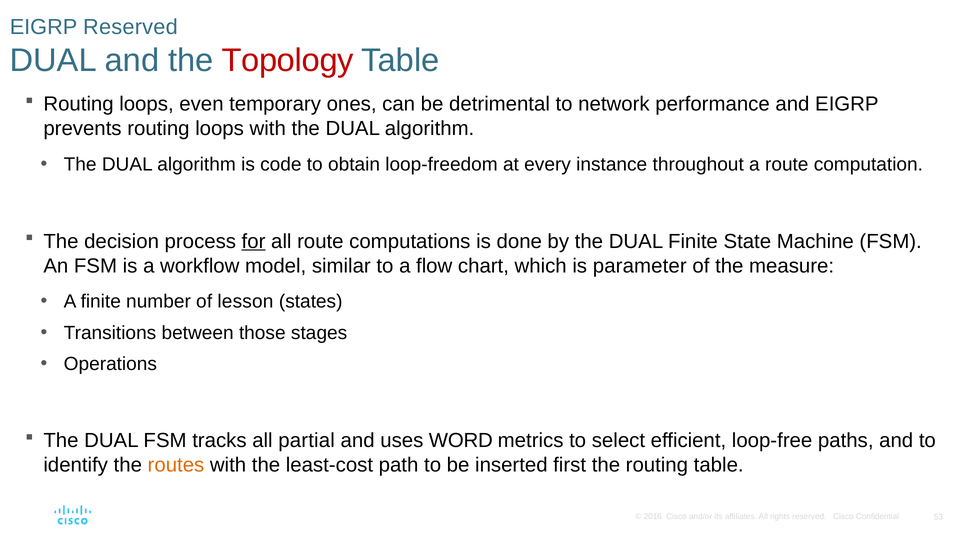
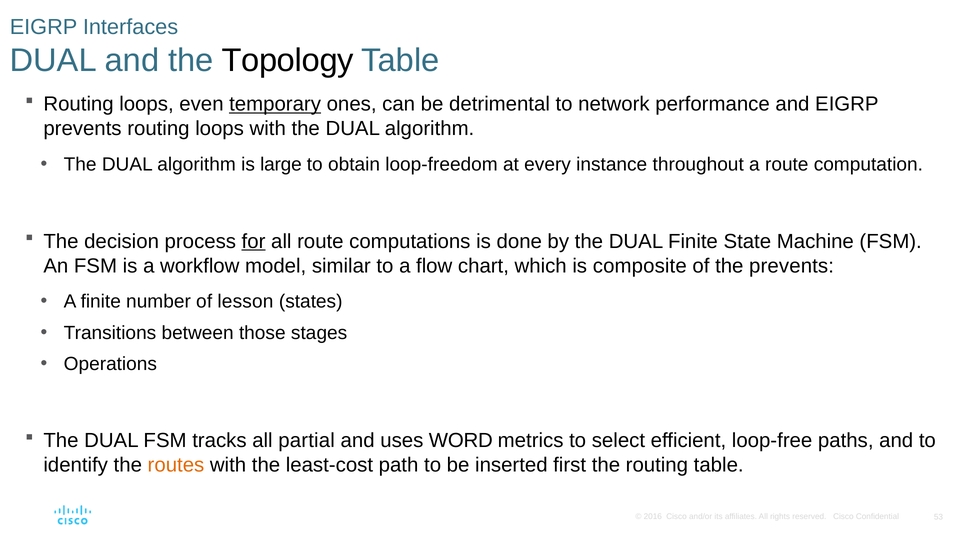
EIGRP Reserved: Reserved -> Interfaces (131, 27)
Topology colour: red -> black (288, 60)
temporary underline: none -> present (275, 104)
code: code -> large (281, 165)
parameter: parameter -> composite (640, 266)
the measure: measure -> prevents (792, 266)
